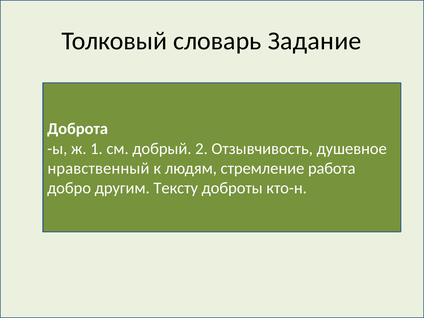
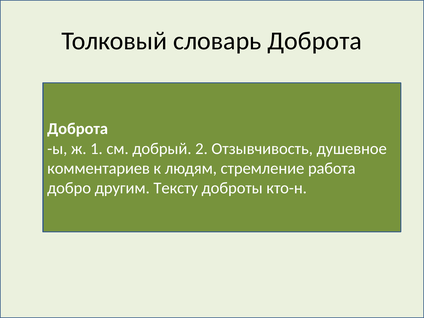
словарь Задание: Задание -> Доброта (315, 41)
нравственный: нравственный -> комментариев (99, 168)
